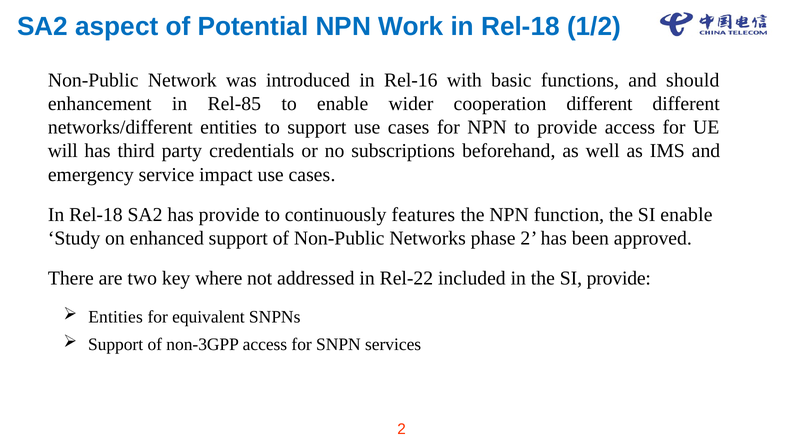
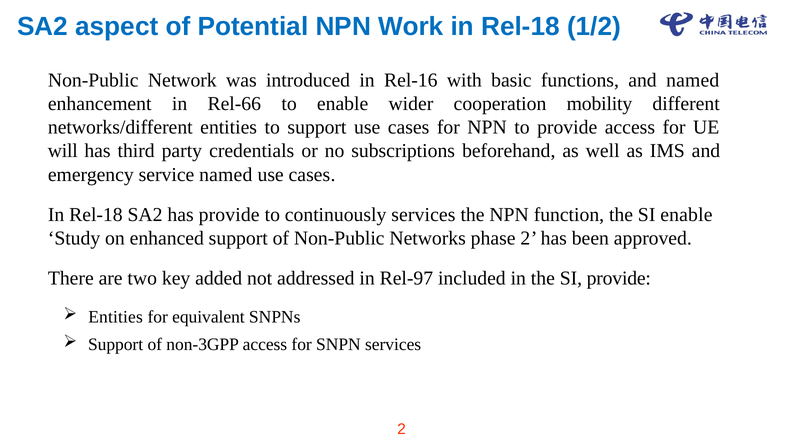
and should: should -> named (693, 80)
Rel-85: Rel-85 -> Rel-66 (234, 104)
cooperation different: different -> mobility (599, 104)
service impact: impact -> named (226, 174)
continuously features: features -> services (423, 215)
where: where -> added (219, 278)
Rel-22: Rel-22 -> Rel-97 (406, 278)
